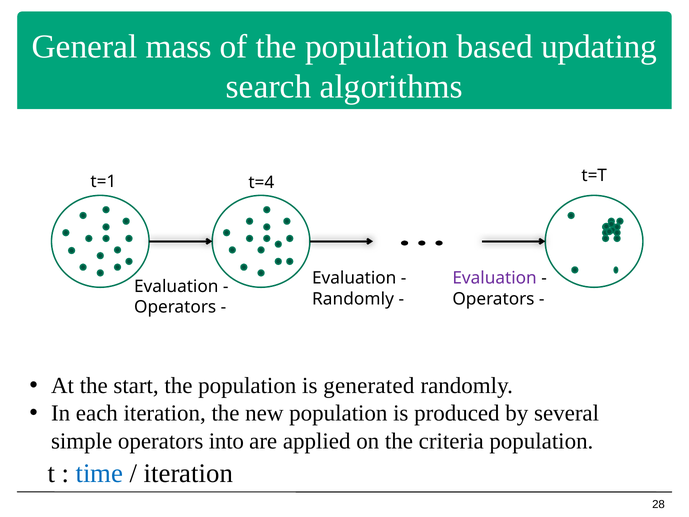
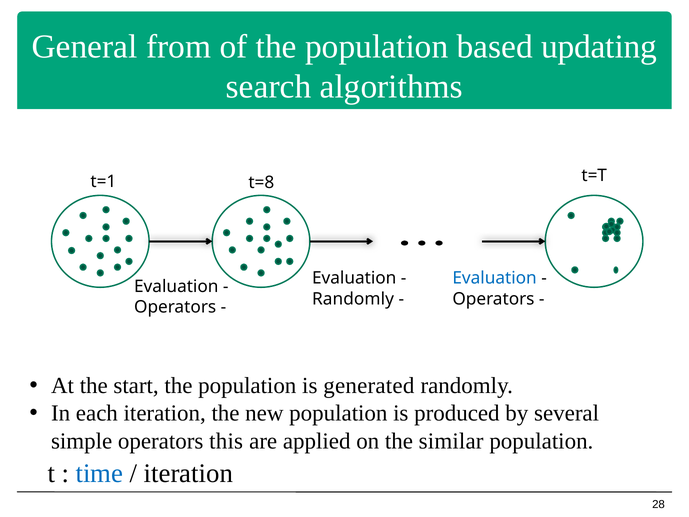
mass: mass -> from (179, 47)
t=4: t=4 -> t=8 (261, 182)
Evaluation colour: purple -> blue (495, 278)
into: into -> this (226, 441)
criteria: criteria -> similar (451, 441)
